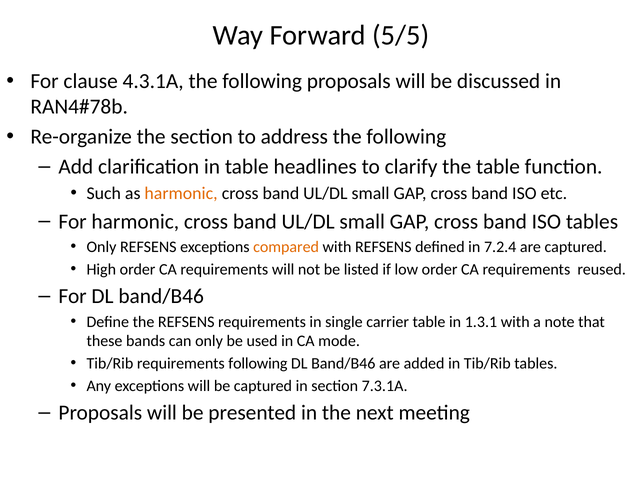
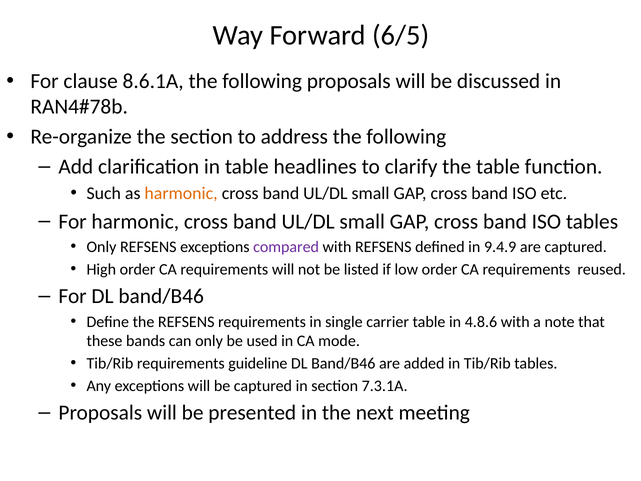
5/5: 5/5 -> 6/5 (401, 35)
4.3.1A: 4.3.1A -> 8.6.1A (153, 81)
compared colour: orange -> purple (286, 247)
7.2.4: 7.2.4 -> 9.4.9 (500, 247)
1.3.1: 1.3.1 -> 4.8.6 (481, 322)
requirements following: following -> guideline (258, 363)
